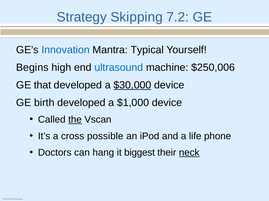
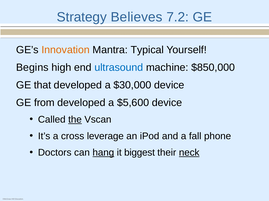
Skipping: Skipping -> Believes (137, 17)
Innovation colour: blue -> orange (66, 50)
$250,006: $250,006 -> $850,000 (213, 68)
$30,000 underline: present -> none (132, 85)
birth: birth -> from (44, 103)
$1,000: $1,000 -> $5,600 (133, 103)
possible: possible -> leverage (105, 137)
life: life -> fall (195, 137)
hang underline: none -> present (103, 153)
